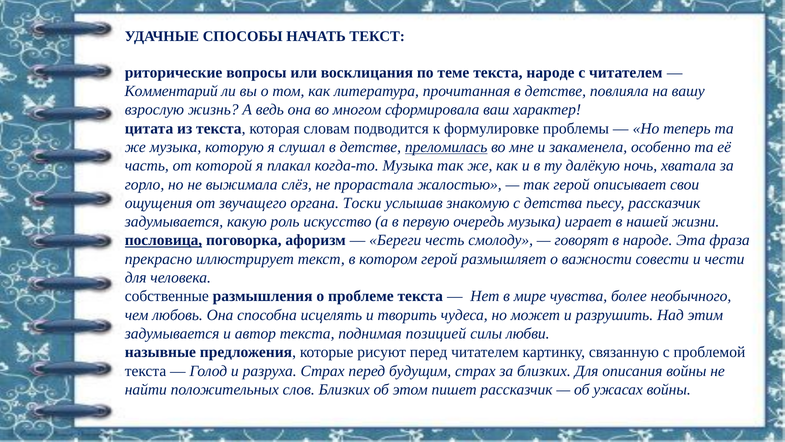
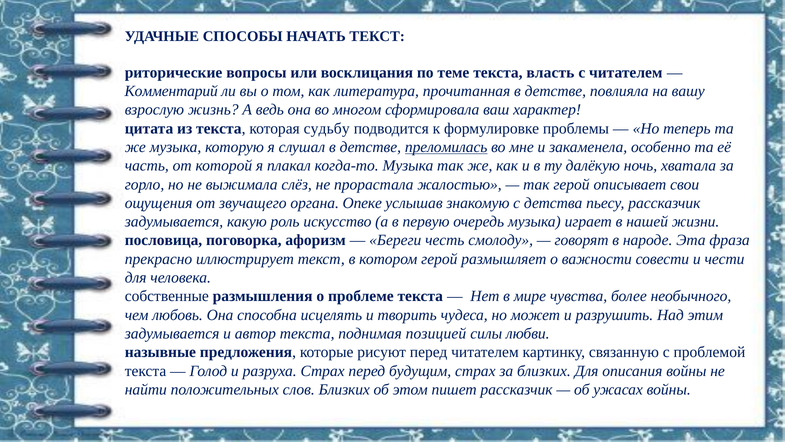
текста народе: народе -> власть (550, 72)
словам: словам -> судьбу (327, 128)
Тоски: Тоски -> Опеке (362, 203)
пословица underline: present -> none (164, 240)
